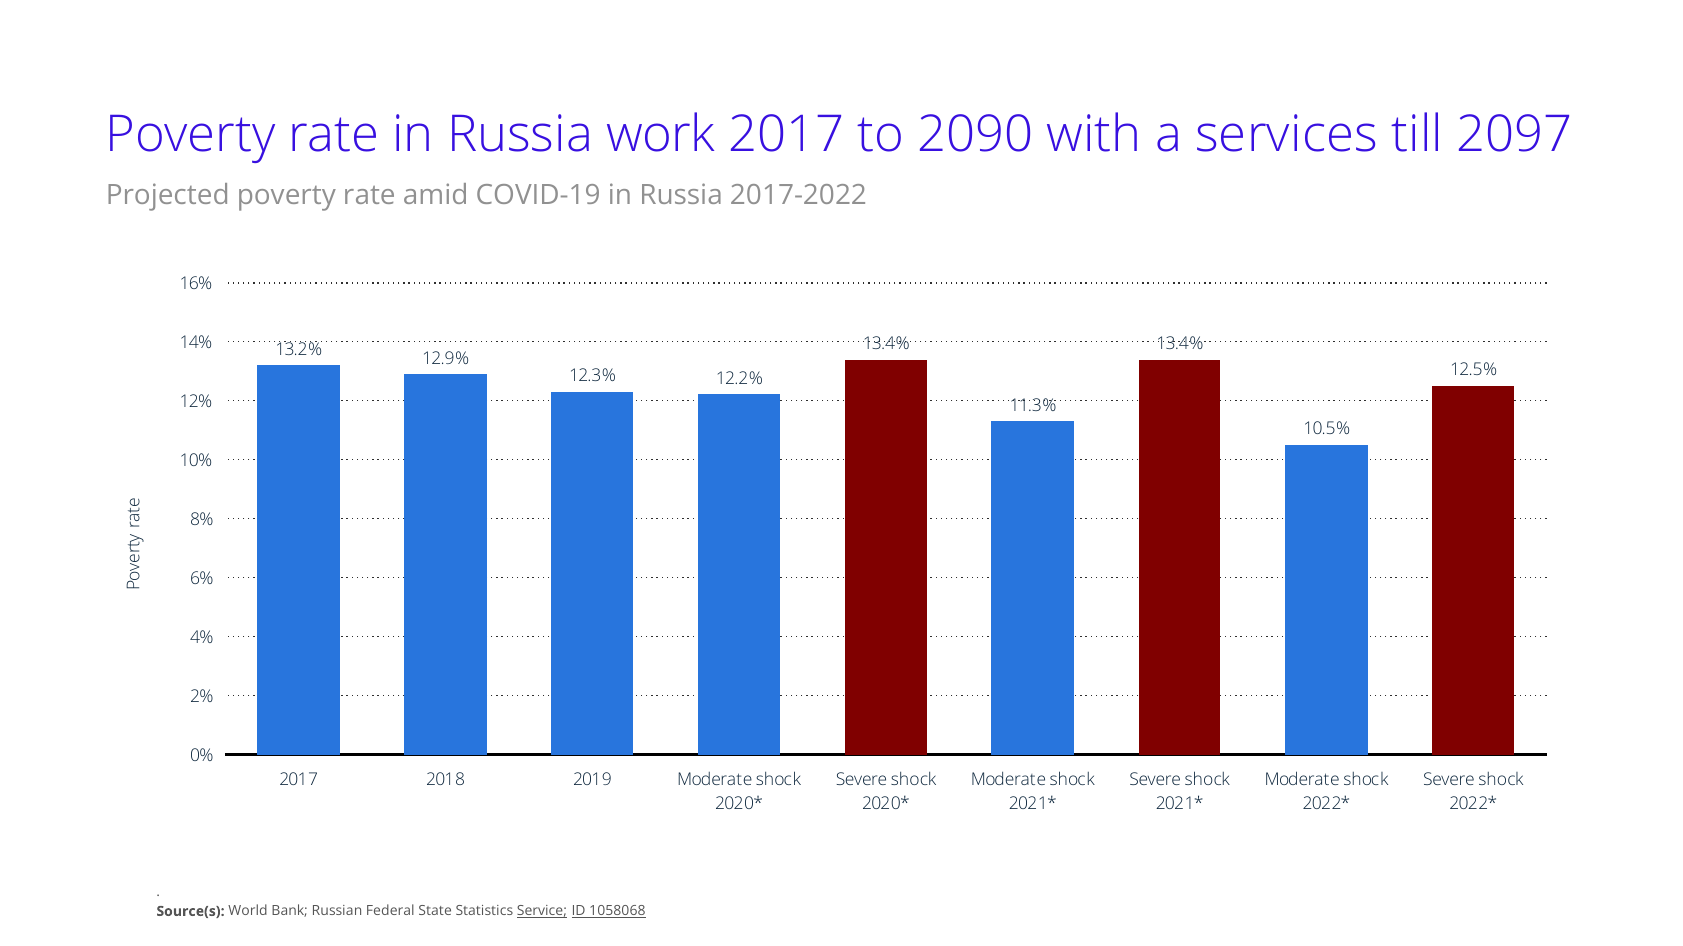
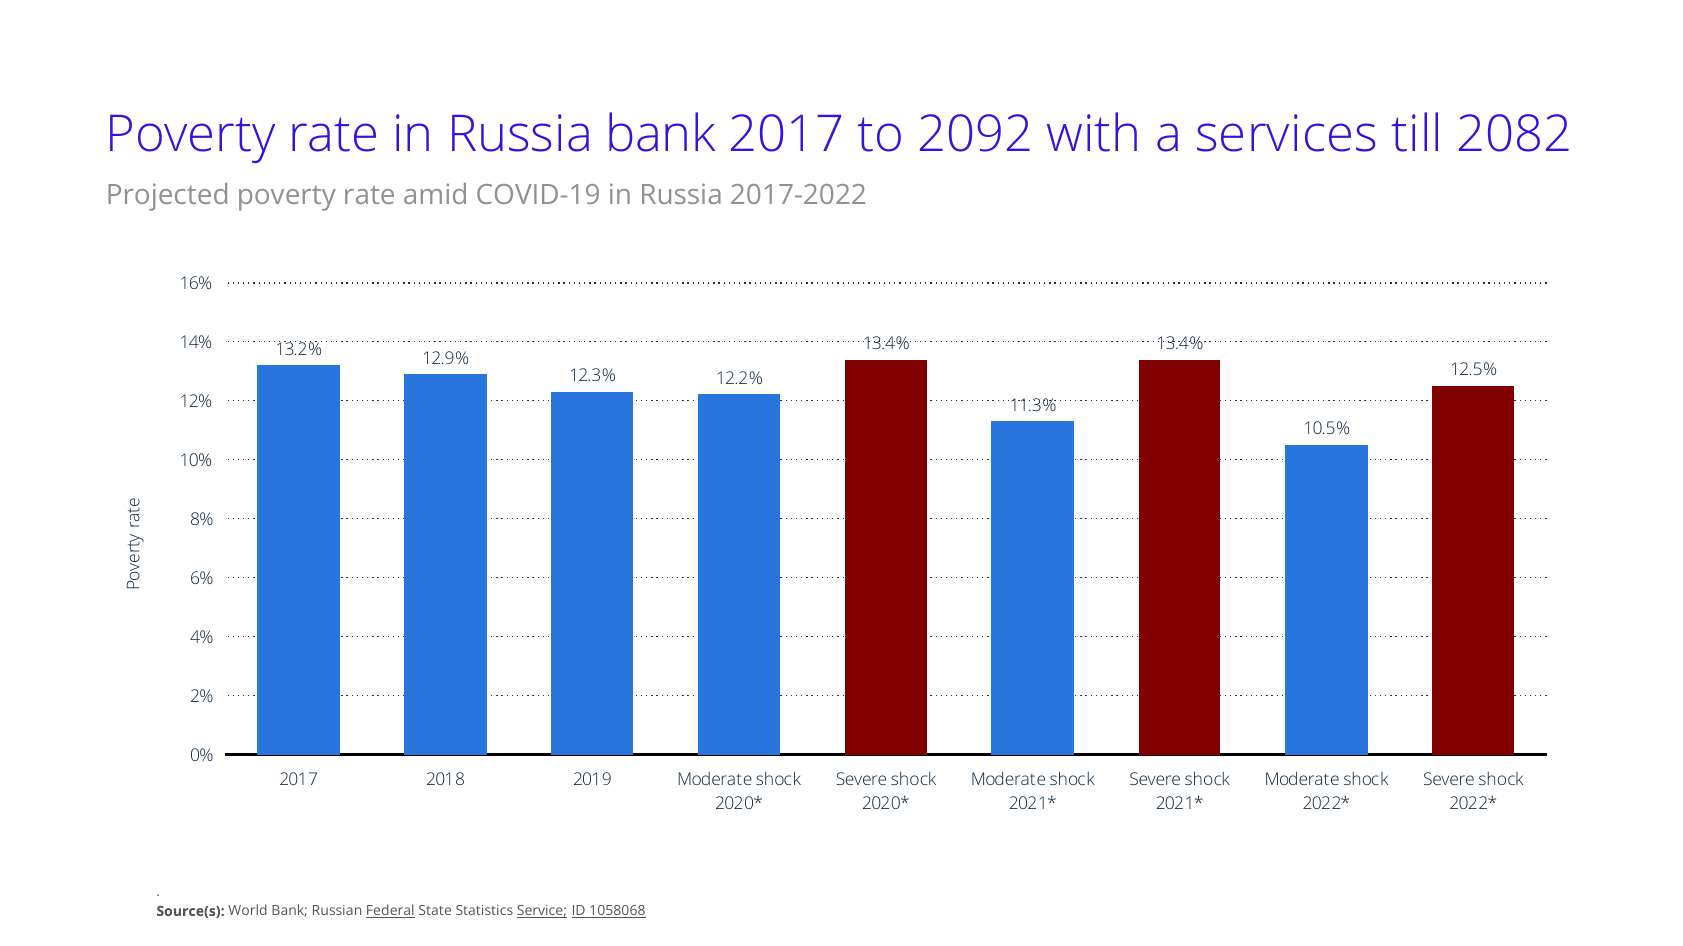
Russia work: work -> bank (661, 134)
2090: 2090 -> 2092 (975, 134)
2097: 2097 -> 2082 (1514, 134)
Federal underline: none -> present (390, 912)
